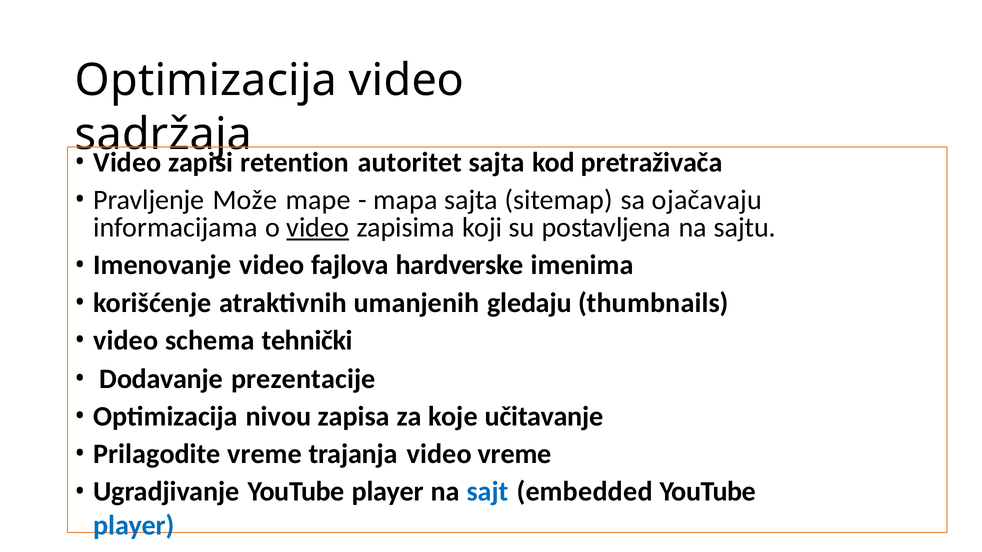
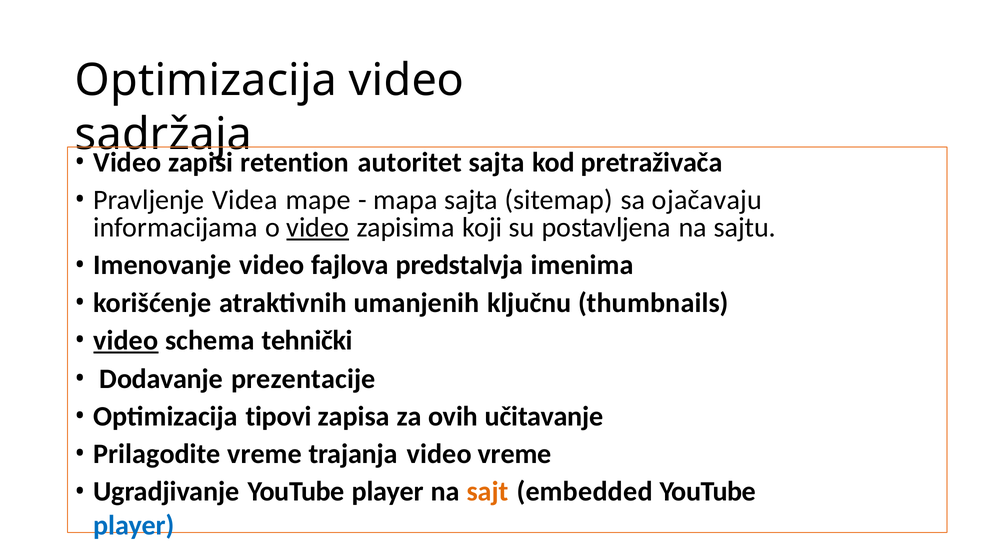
Može: Može -> Videa (245, 200)
hardverske: hardverske -> predstalvja (460, 265)
gledaju: gledaju -> ključnu (529, 303)
video underline: none -> present (126, 341)
nivou: nivou -> tipovi (279, 417)
koje: koje -> ovih (453, 417)
sajt colour: blue -> orange (488, 492)
